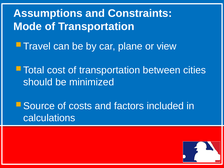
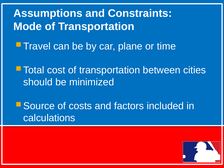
view: view -> time (166, 46)
